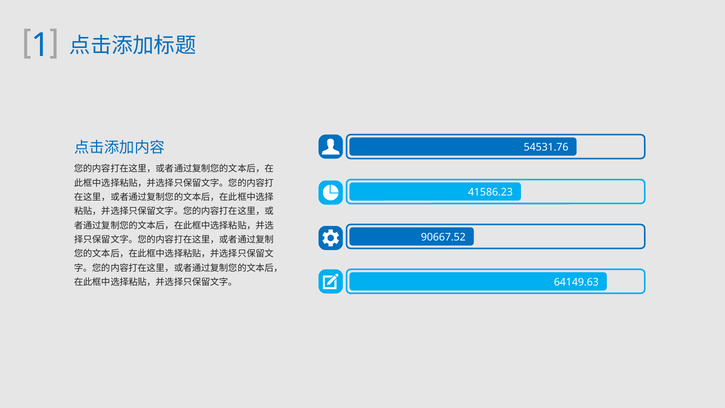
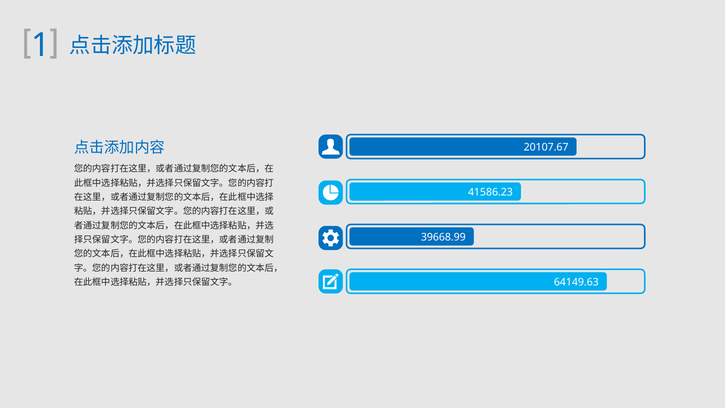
54531.76: 54531.76 -> 20107.67 (546, 147)
90667.52: 90667.52 -> 39668.99 (443, 237)
